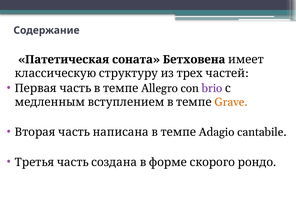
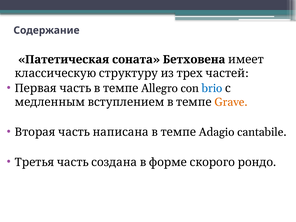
brio colour: purple -> blue (212, 88)
